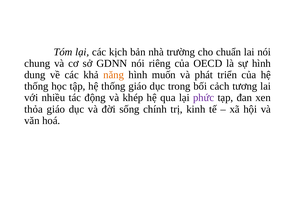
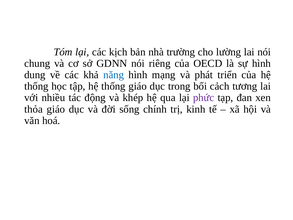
chuẩn: chuẩn -> lường (229, 52)
năng colour: orange -> blue (114, 75)
muốn: muốn -> mạng (164, 75)
